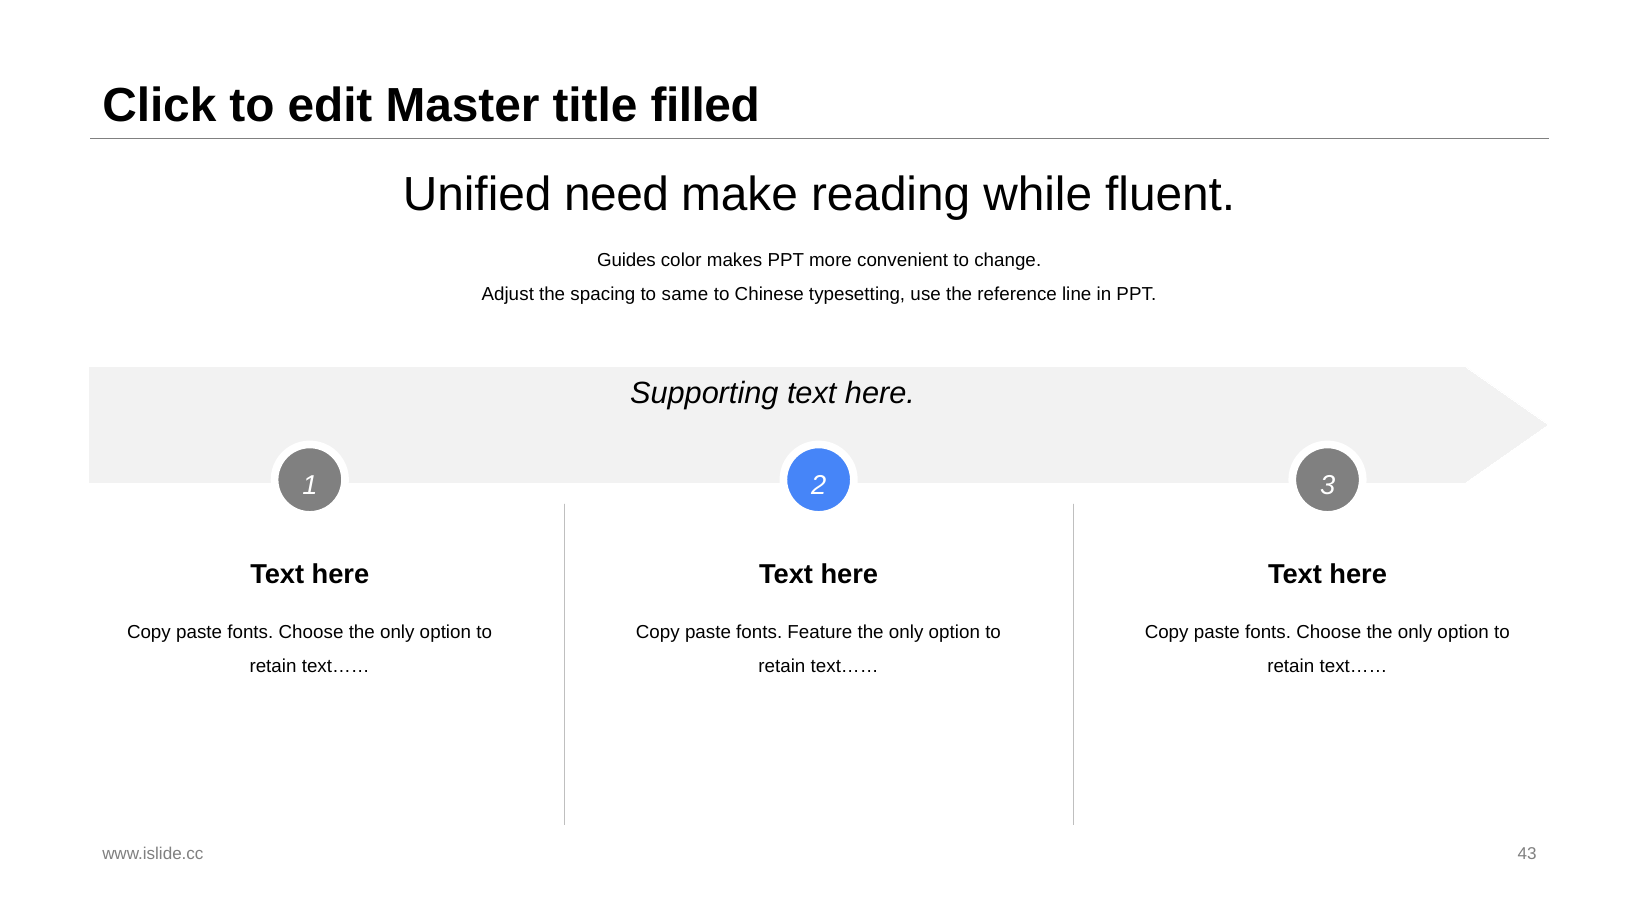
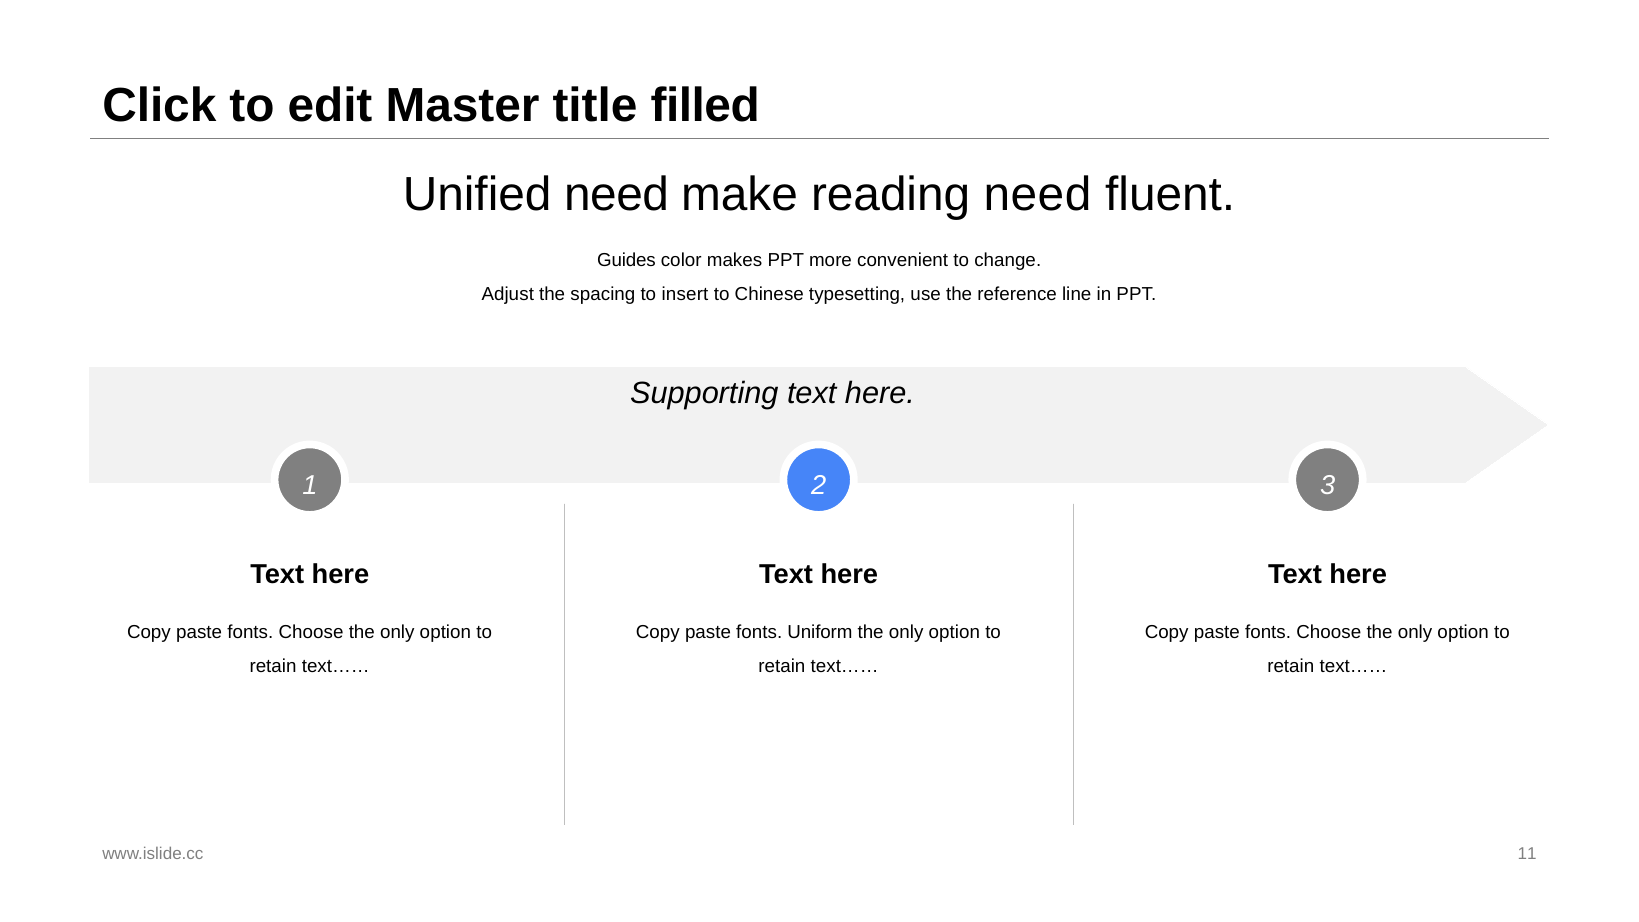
reading while: while -> need (1038, 194)
same: same -> insert (685, 294)
Feature: Feature -> Uniform (820, 632)
43: 43 -> 11 (1527, 854)
